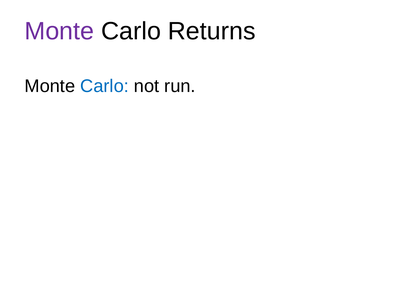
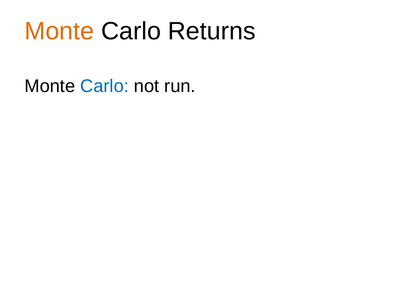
Monte colour: purple -> orange (59, 31)
